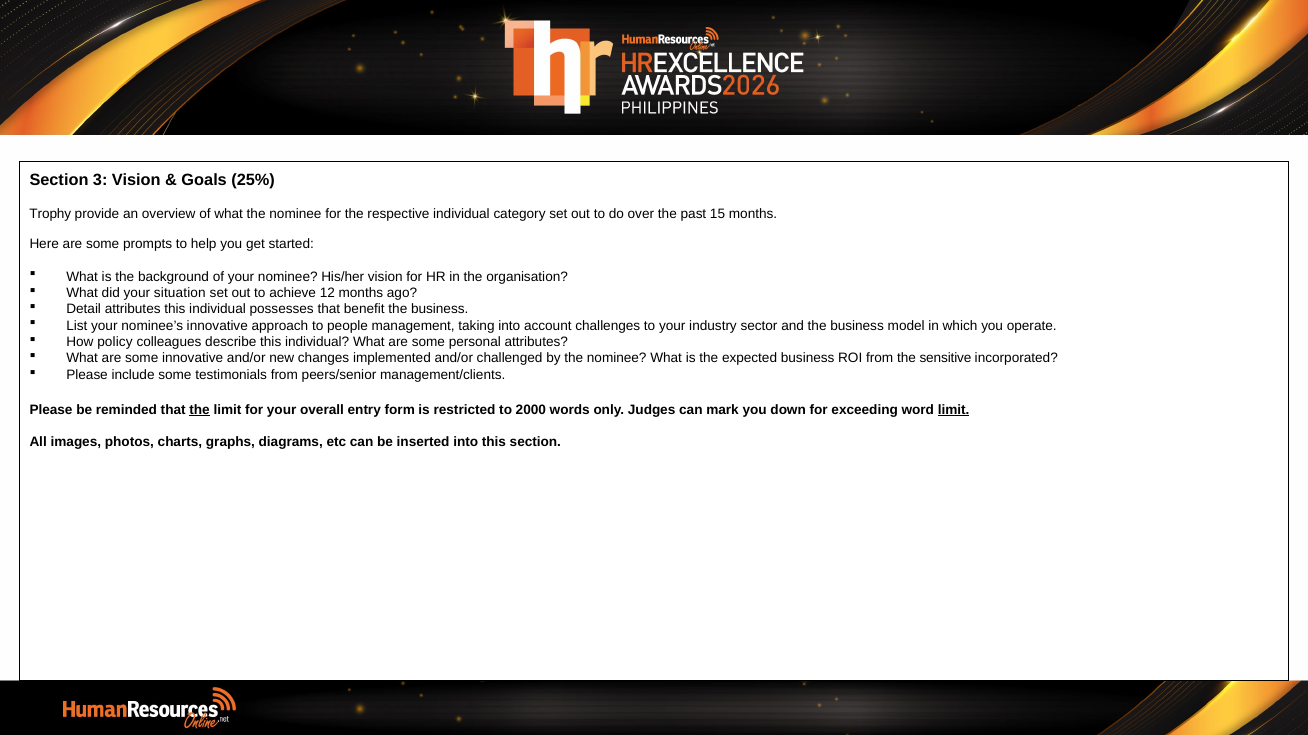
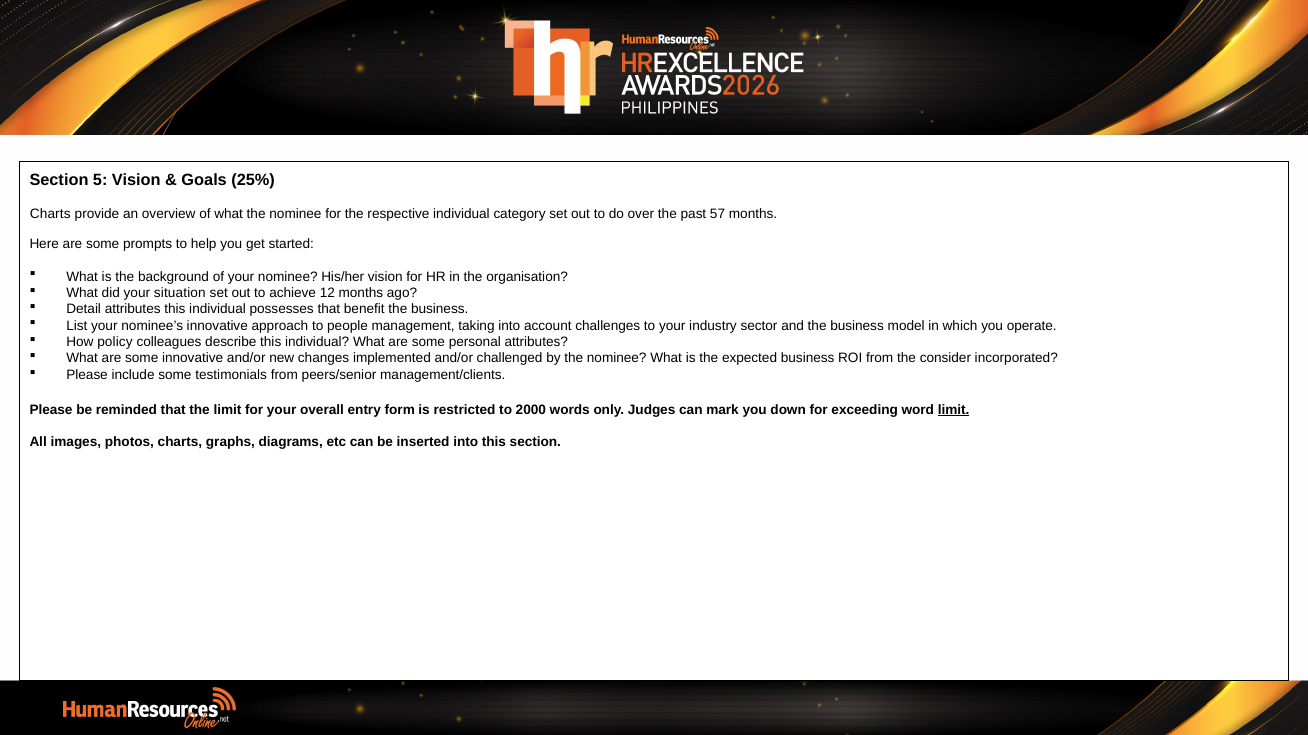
3: 3 -> 5 (100, 180)
Trophy: Trophy -> Charts (50, 214)
15: 15 -> 57 (718, 214)
sensitive: sensitive -> consider (945, 359)
the underline: present -> none (200, 410)
